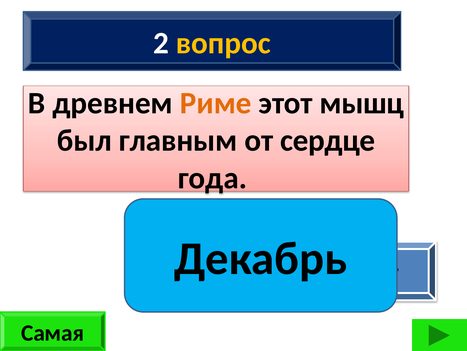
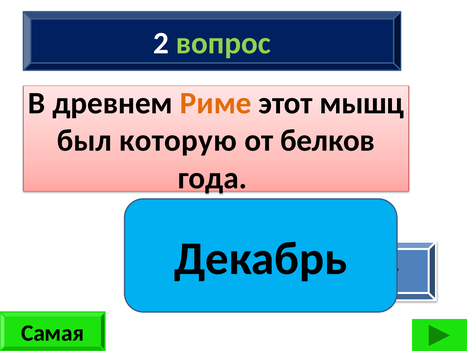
вопрос colour: yellow -> light green (223, 43)
главным: главным -> которую (178, 140)
сердце: сердце -> белков (328, 140)
